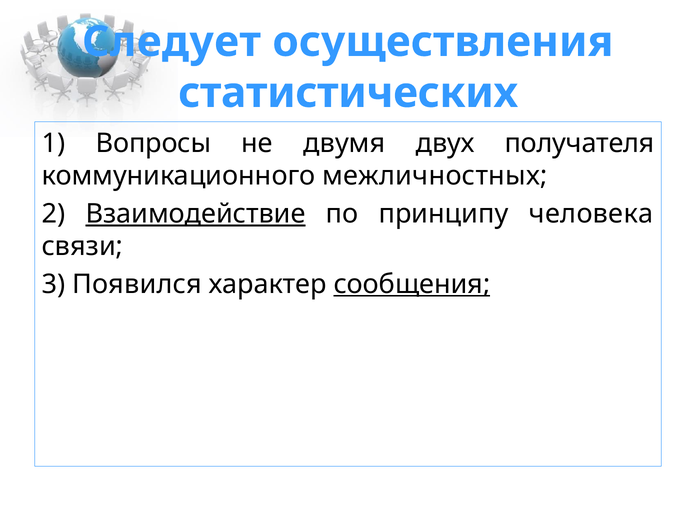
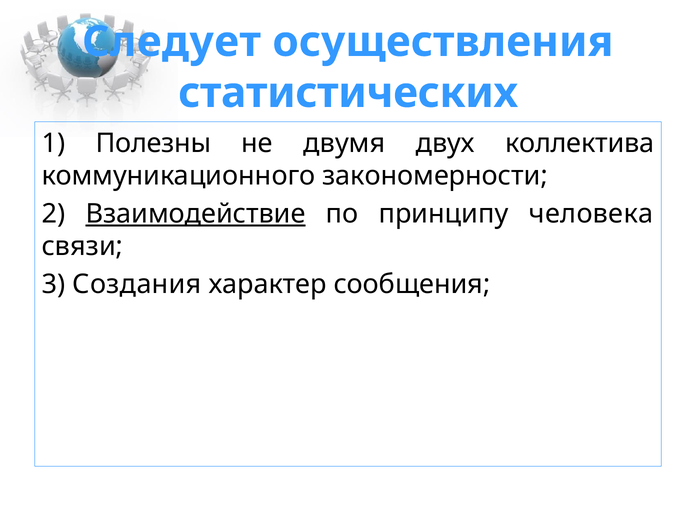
Вопросы: Вопросы -> Полезны (153, 143)
получателя: получателя -> коллектива (580, 143)
межличностных: межличностных -> закономерности (435, 176)
Появился: Появился -> Создания (137, 284)
сообщения underline: present -> none (412, 284)
